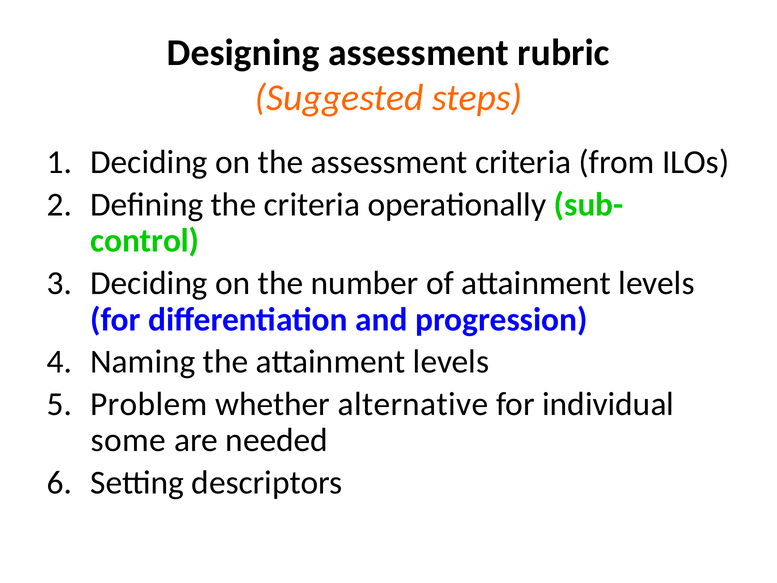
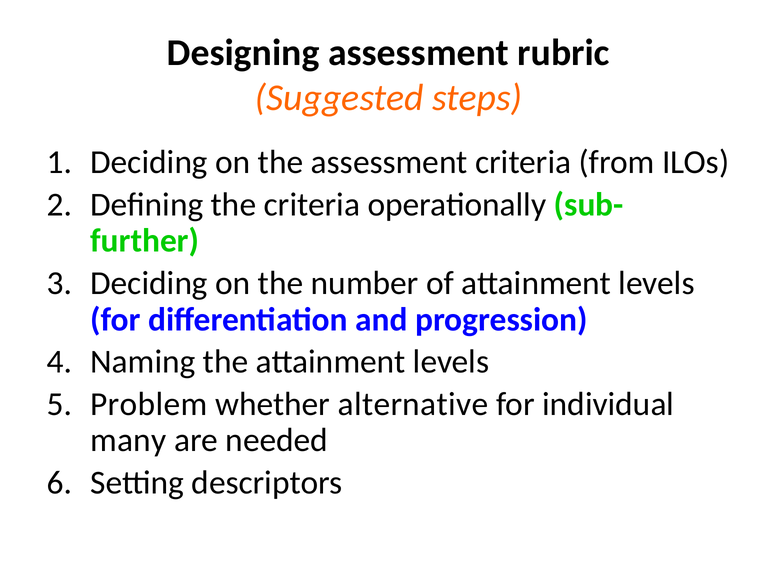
control: control -> further (145, 241)
some: some -> many (128, 440)
